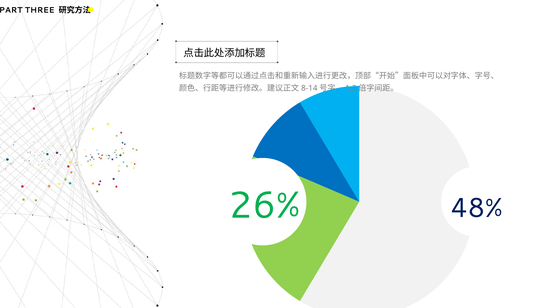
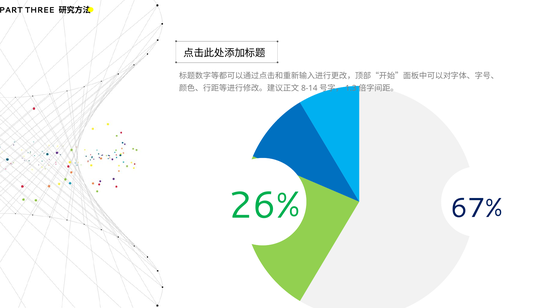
48%: 48% -> 67% (477, 208)
